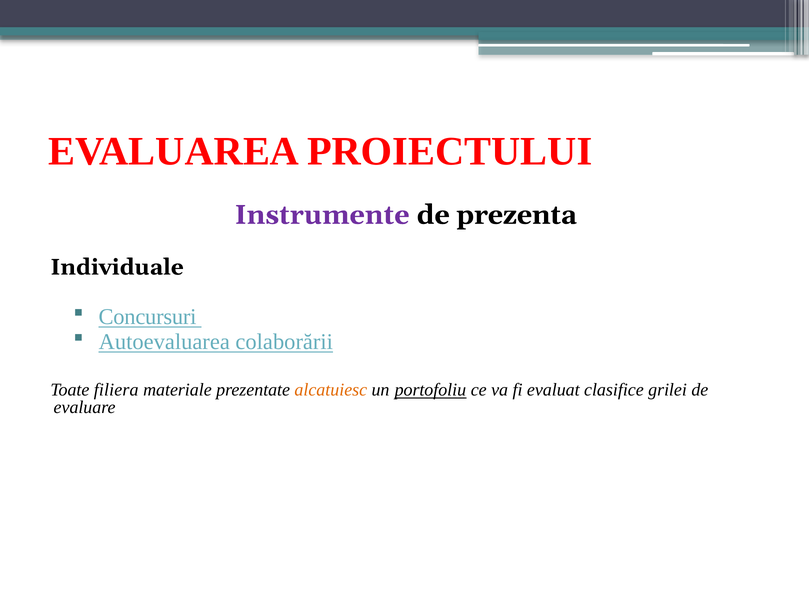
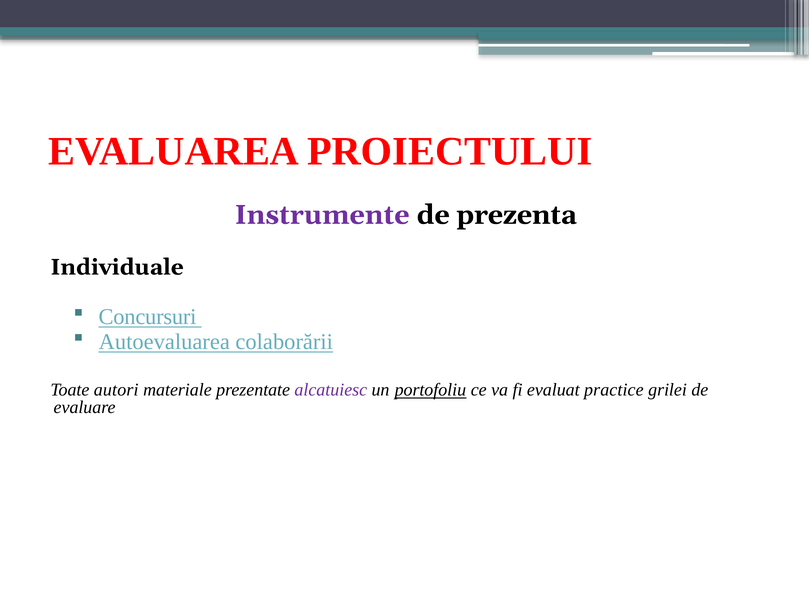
filiera: filiera -> autori (116, 390)
alcatuiesc colour: orange -> purple (331, 390)
clasifice: clasifice -> practice (614, 390)
